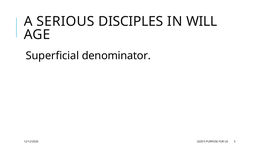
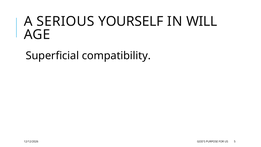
DISCIPLES: DISCIPLES -> YOURSELF (131, 21)
denominator: denominator -> compatibility (116, 56)
